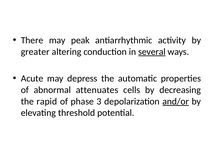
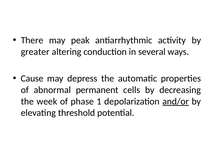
several underline: present -> none (152, 52)
Acute: Acute -> Cause (32, 78)
attenuates: attenuates -> permanent (97, 90)
rapid: rapid -> week (47, 101)
3: 3 -> 1 (99, 101)
